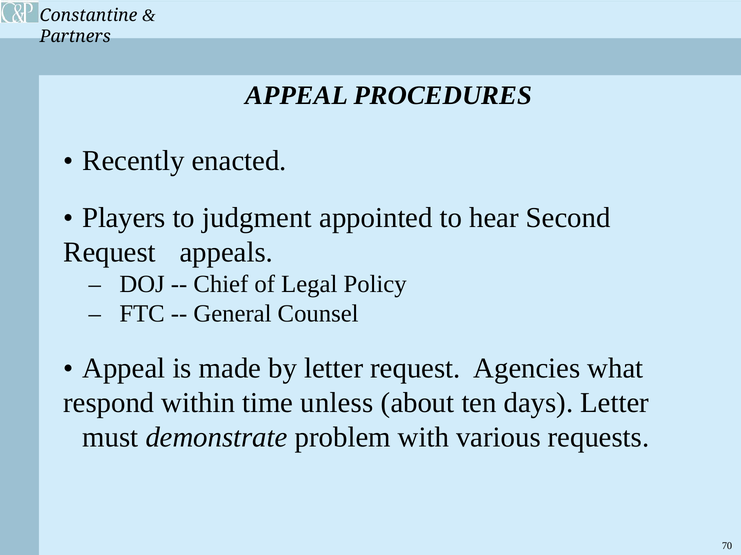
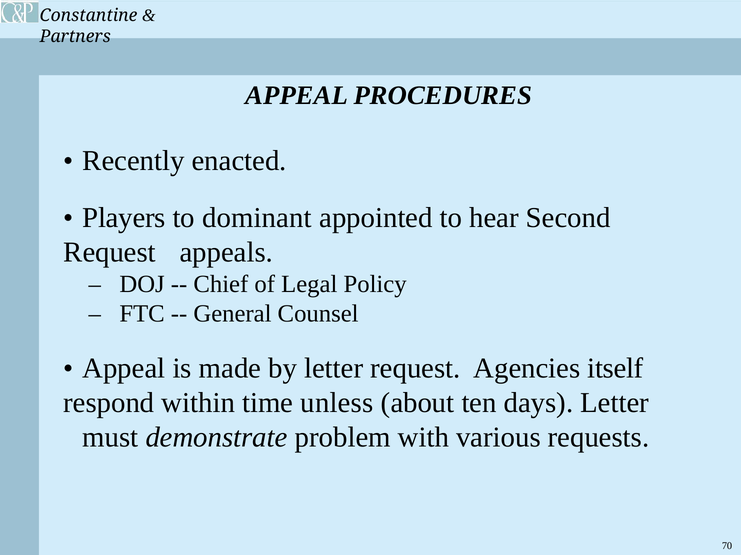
judgment: judgment -> dominant (257, 218)
what: what -> itself (616, 369)
